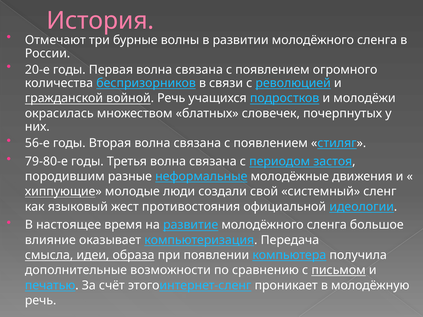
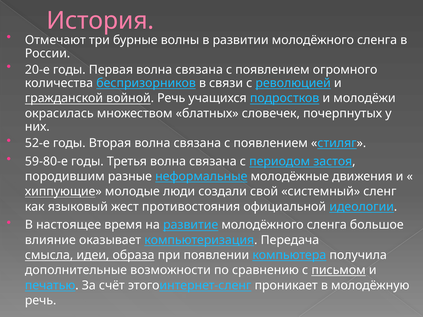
56-е: 56-е -> 52-е (37, 143)
79-80-е: 79-80-е -> 59-80-е (46, 162)
